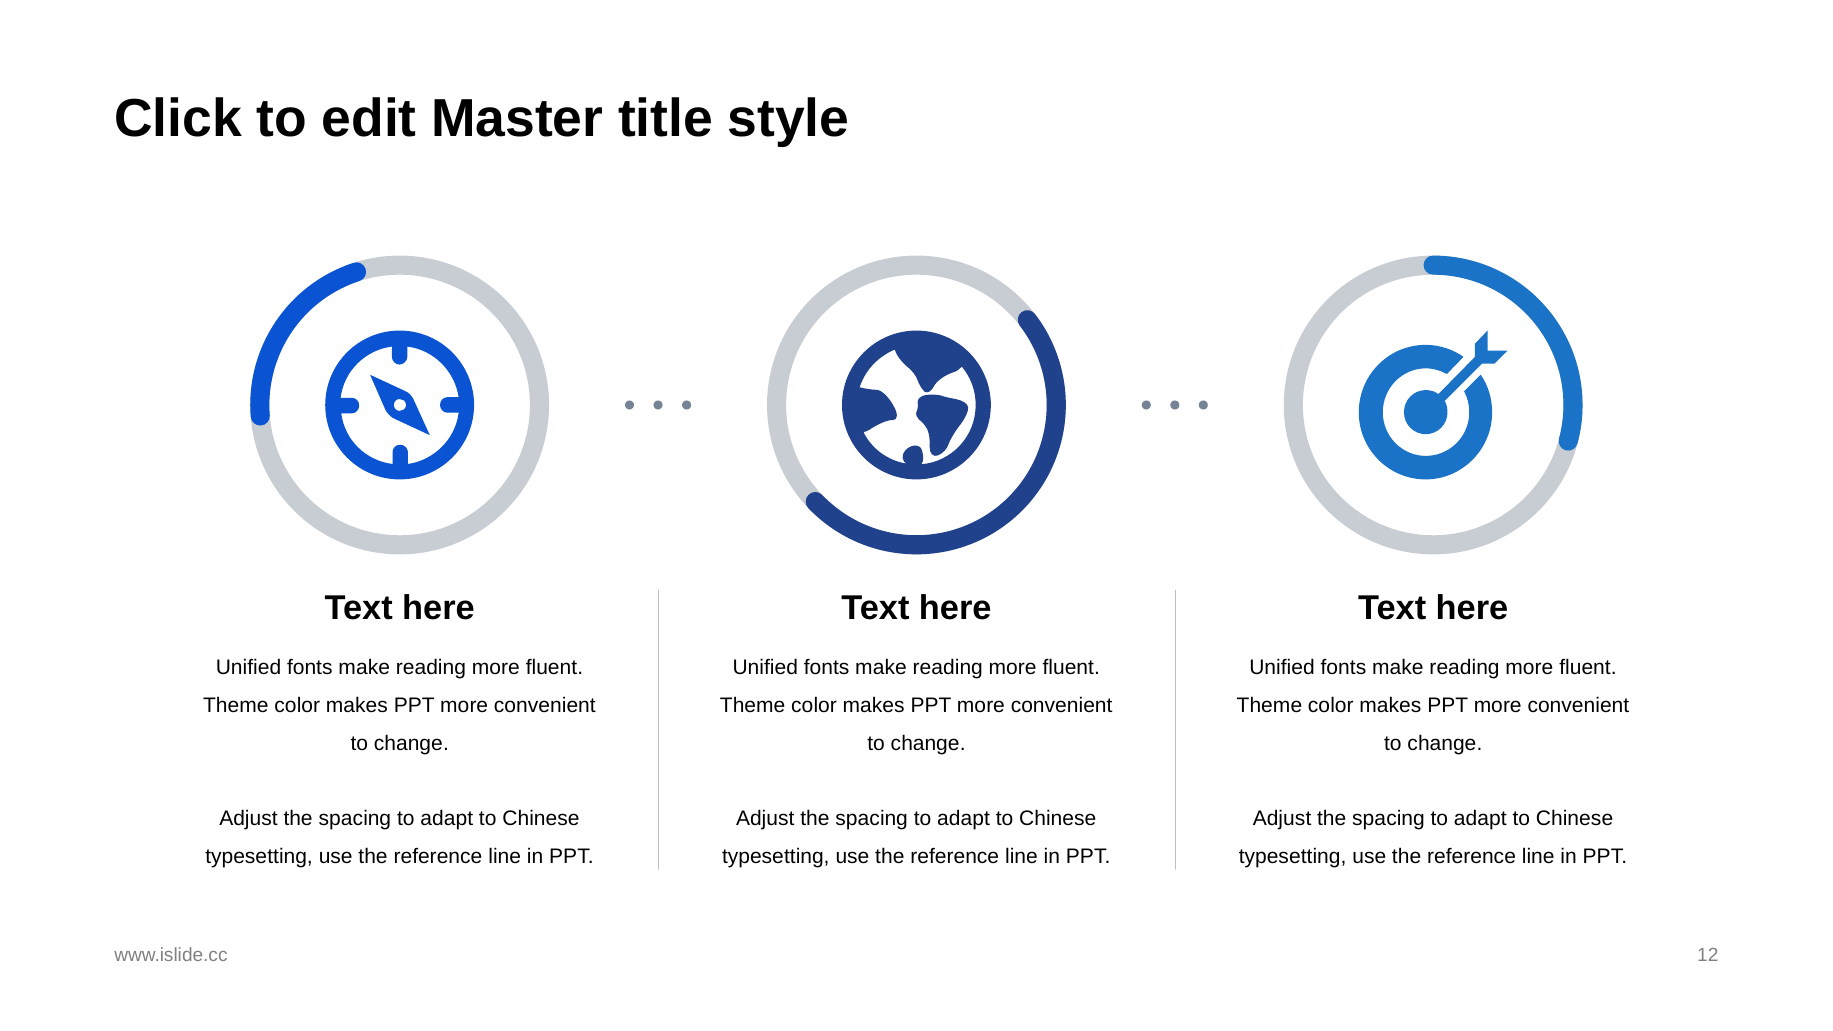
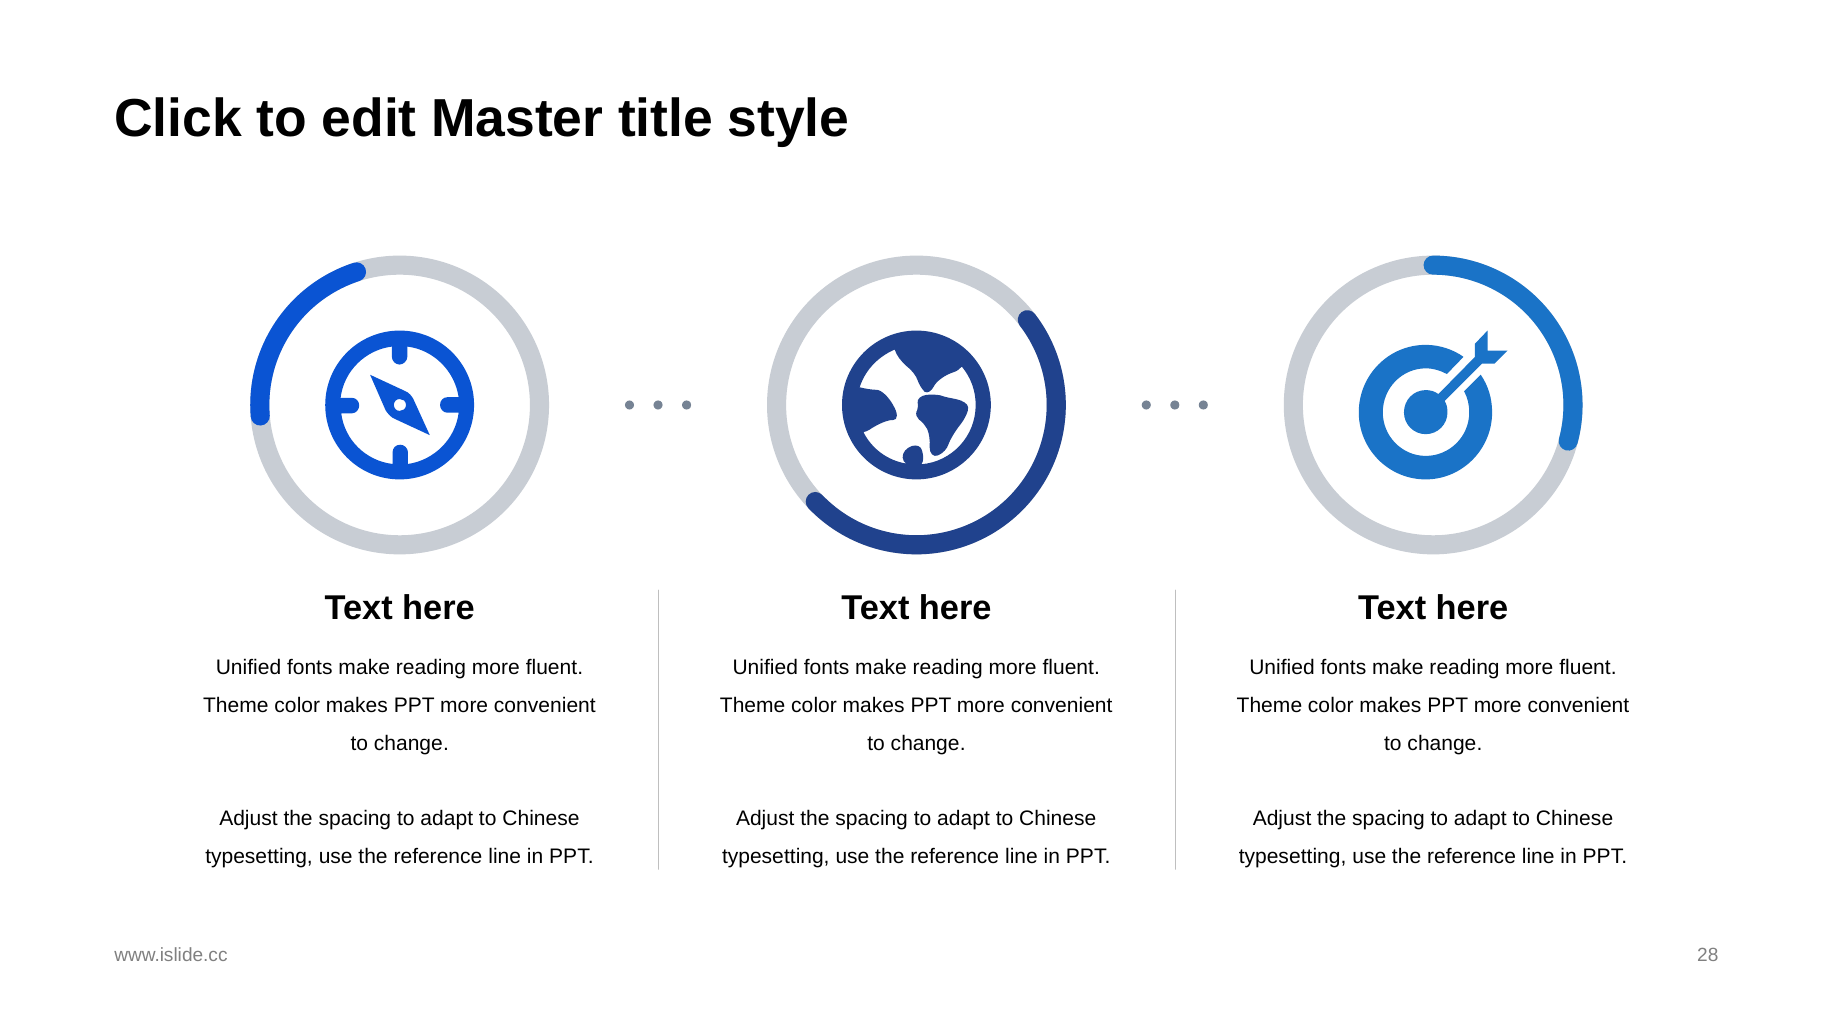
12: 12 -> 28 (1708, 955)
